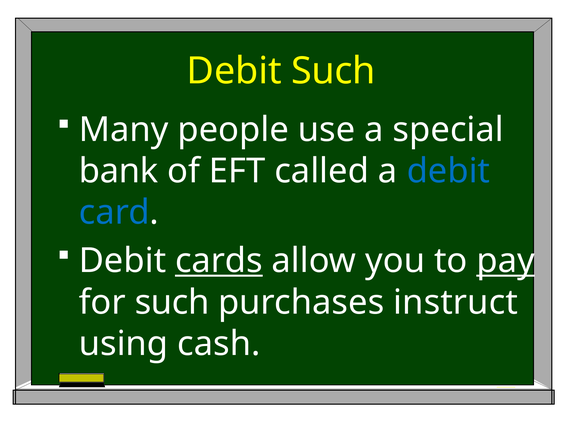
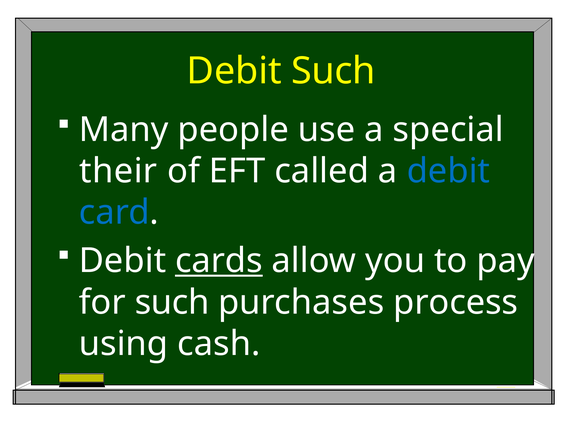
bank: bank -> their (118, 171)
pay underline: present -> none (506, 261)
instruct: instruct -> process (456, 303)
